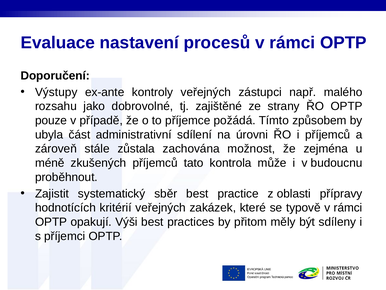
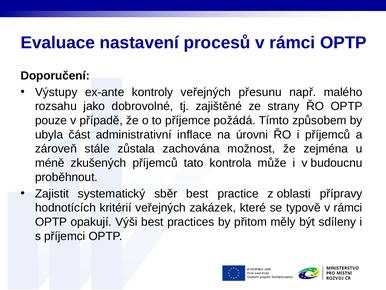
zástupci: zástupci -> přesunu (260, 92)
sdílení: sdílení -> inflace (194, 134)
